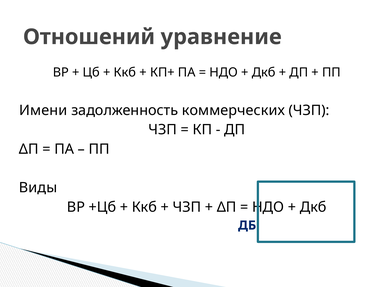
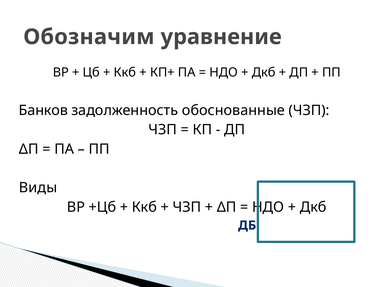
Отношений: Отношений -> Обозначим (89, 37)
Имени: Имени -> Банков (43, 110)
коммерческих: коммерческих -> обоснованные (233, 110)
